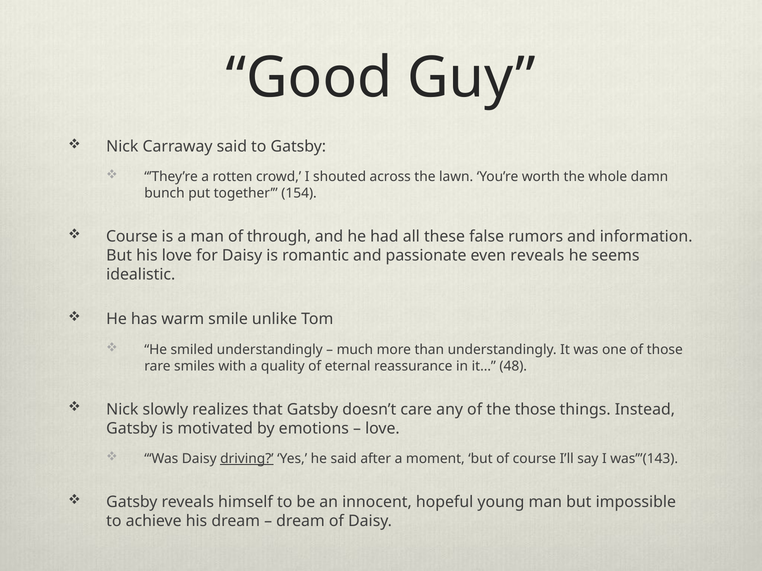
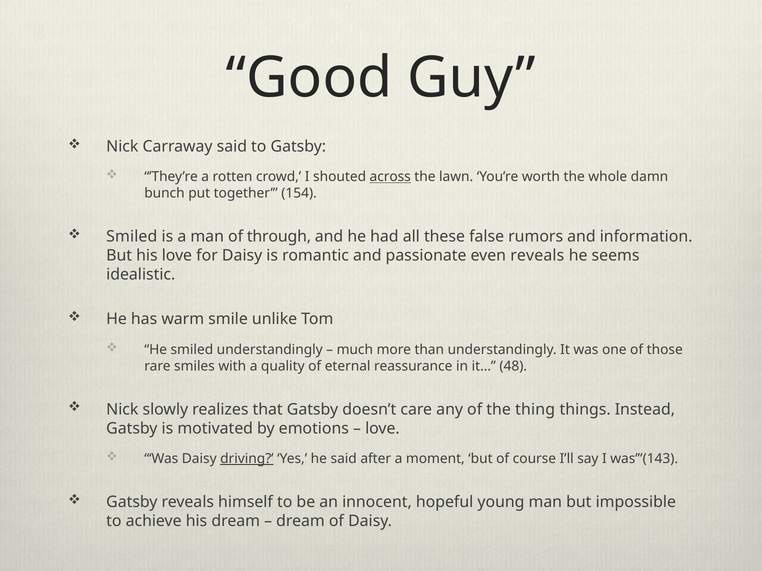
across underline: none -> present (390, 177)
Course: Course -> Smiled (132, 237)
the those: those -> thing (535, 410)
